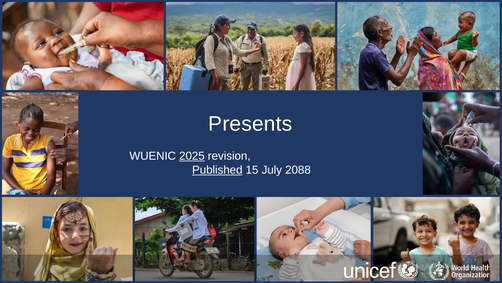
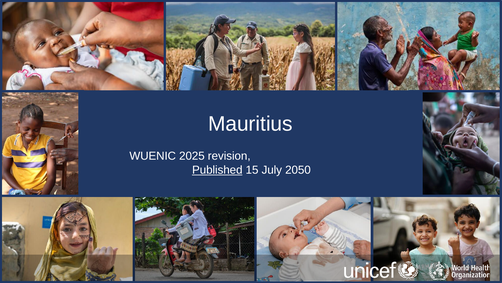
Presents: Presents -> Mauritius (250, 124)
2025 underline: present -> none (192, 156)
2088: 2088 -> 2050 (298, 170)
